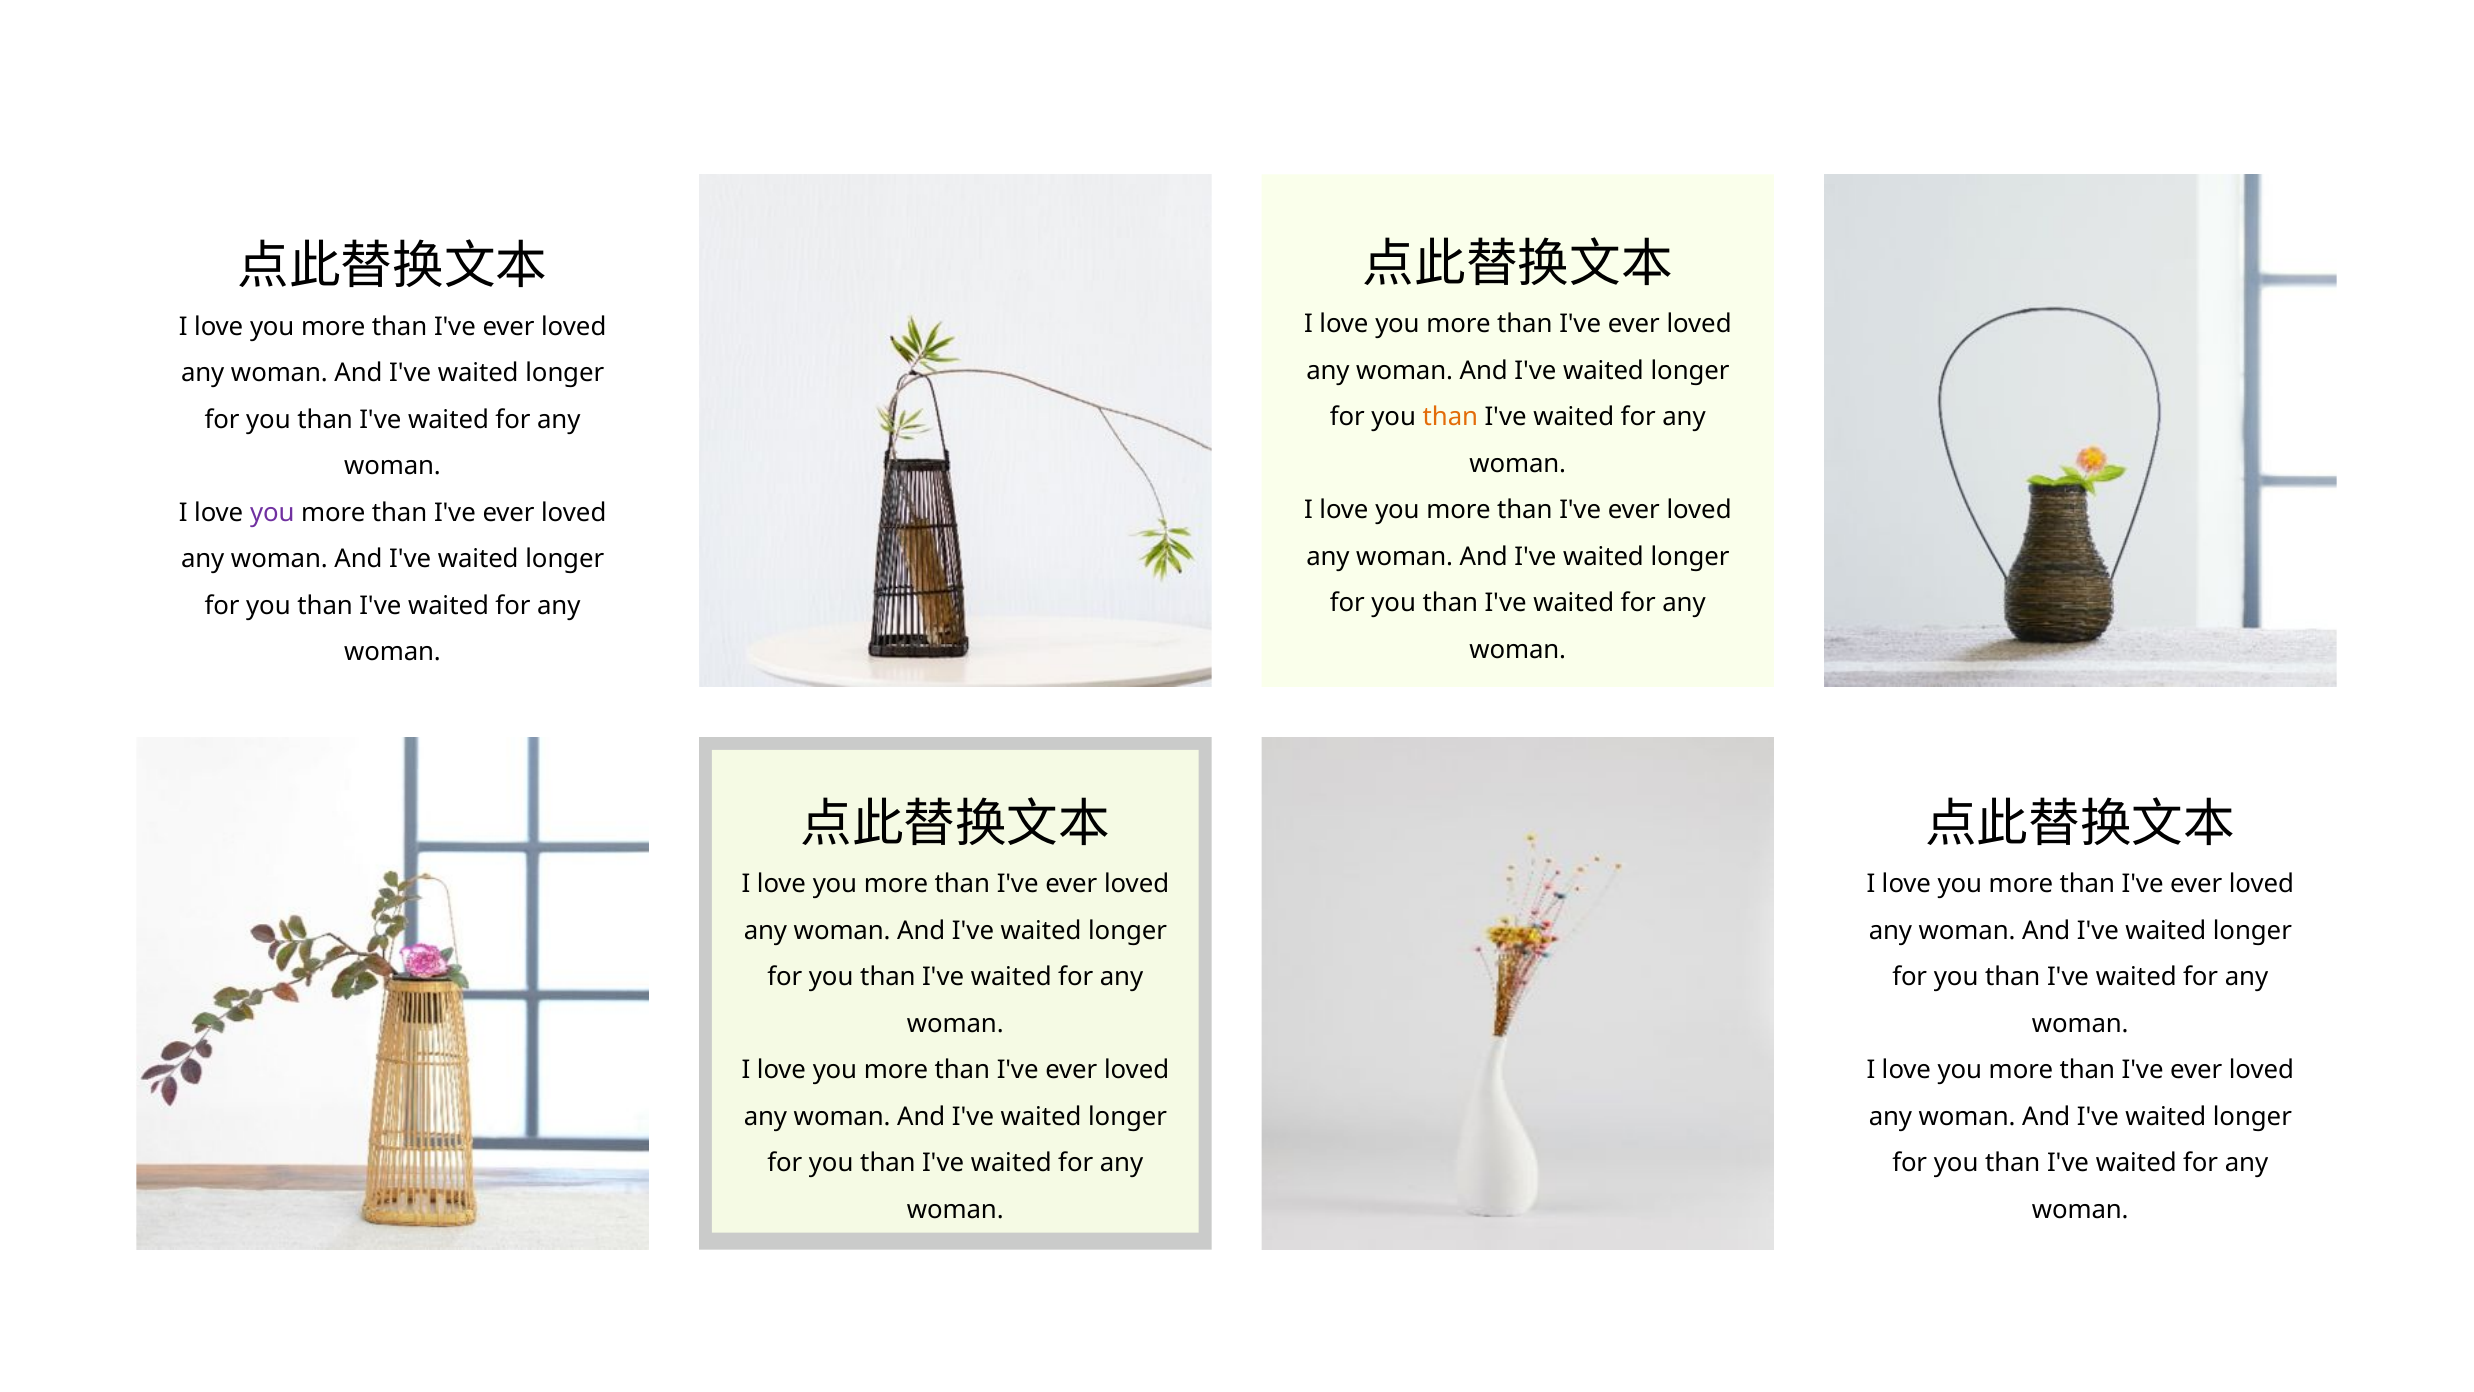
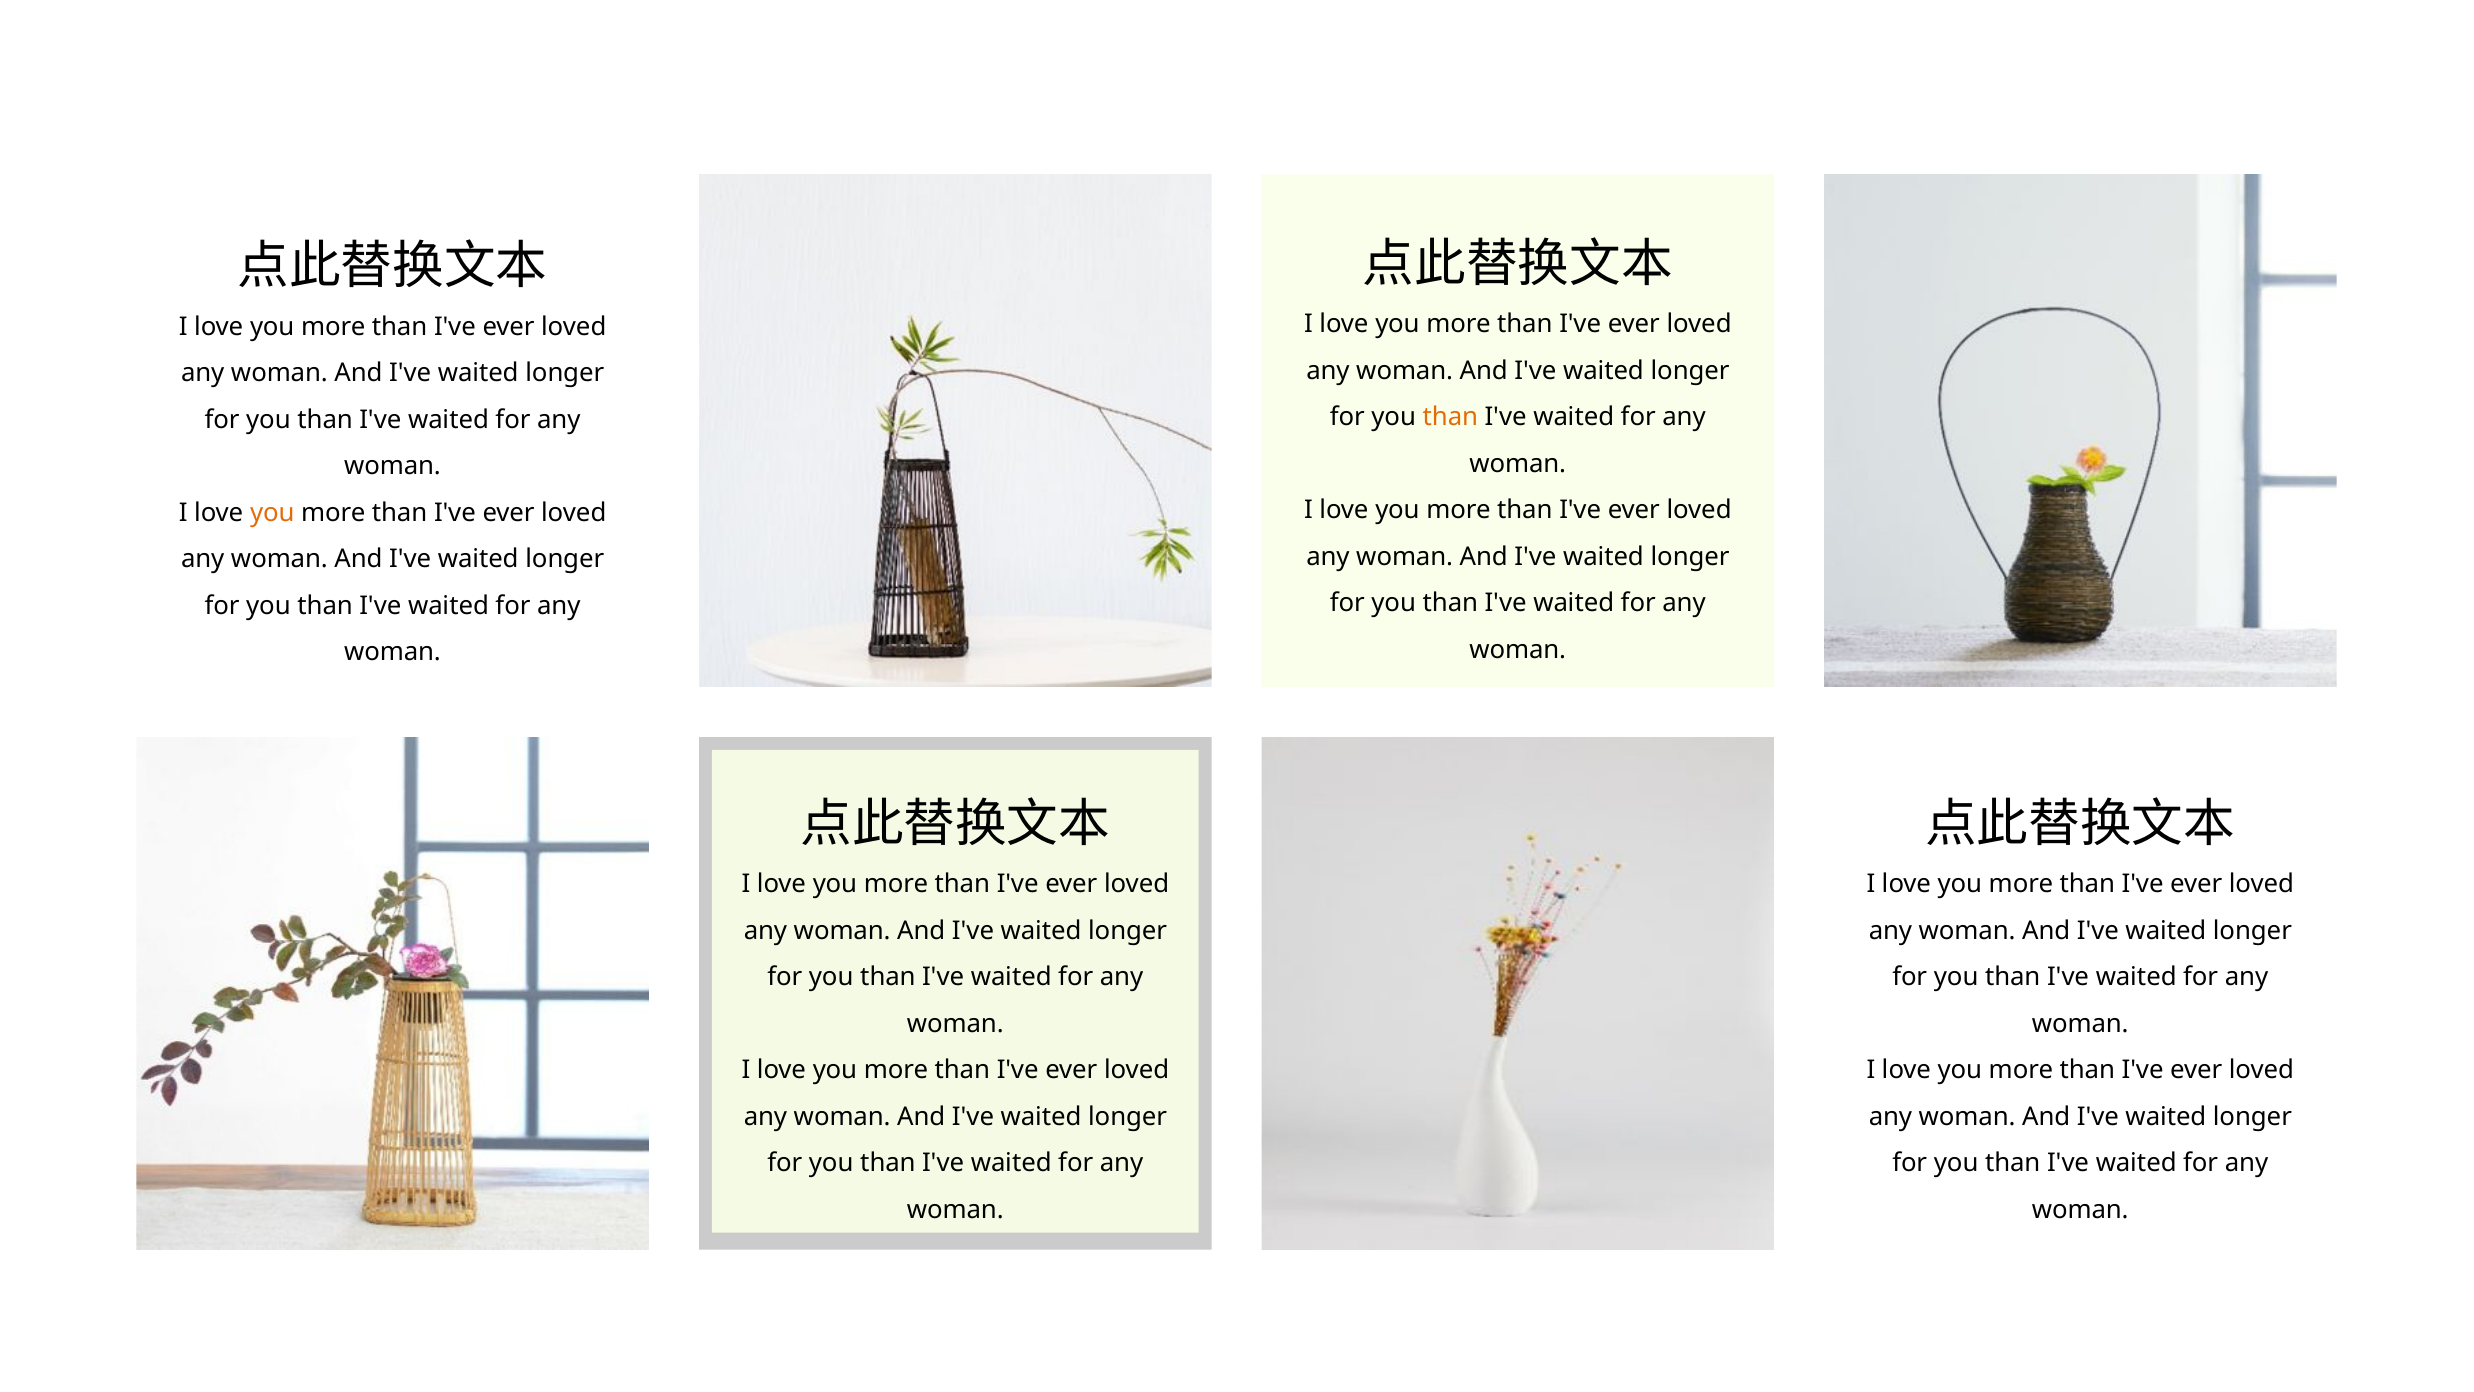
you colour: purple -> orange (272, 513)
